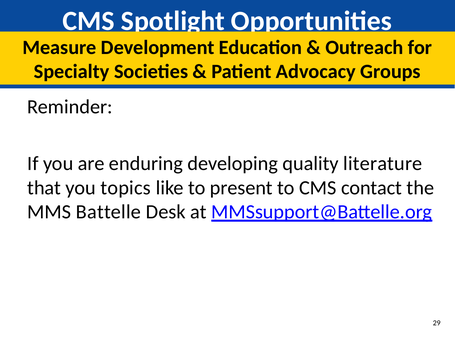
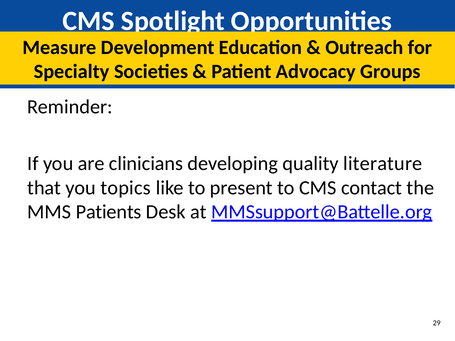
enduring: enduring -> clinicians (146, 164)
Battelle: Battelle -> Patients (109, 212)
